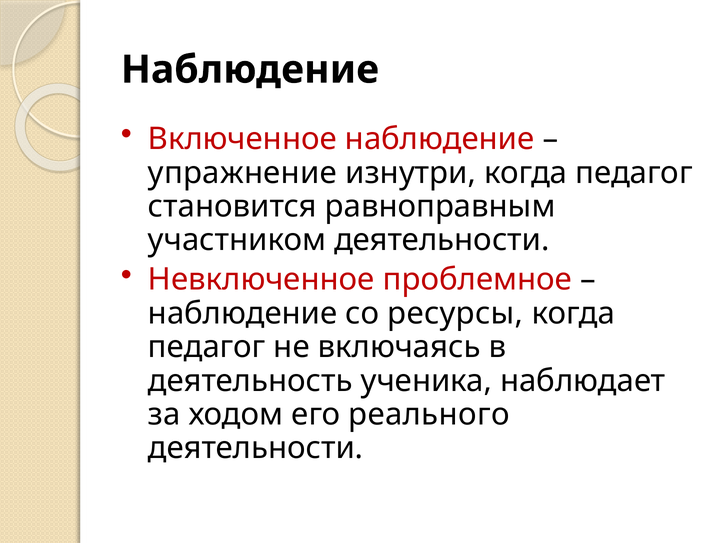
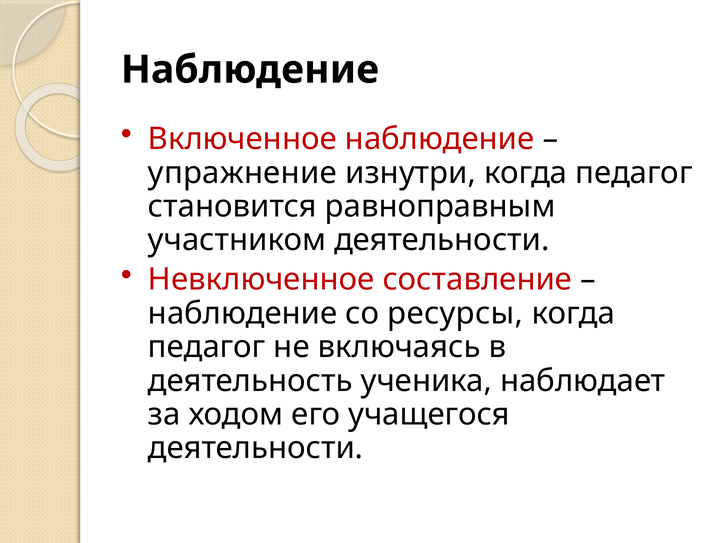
проблемное: проблемное -> составление (477, 280)
реального: реального -> учащегося (429, 414)
